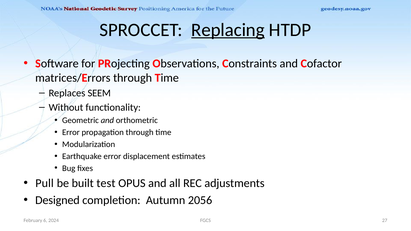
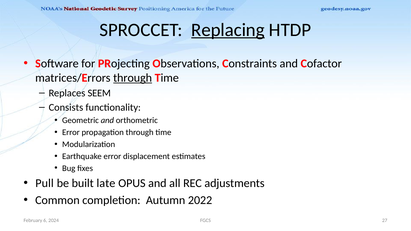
through underline: none -> present (133, 78)
Without: Without -> Consists (66, 108)
test: test -> late (106, 183)
Designed: Designed -> Common (57, 200)
2056: 2056 -> 2022 (200, 200)
